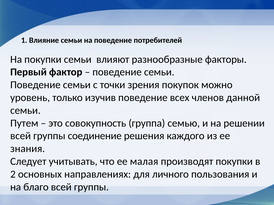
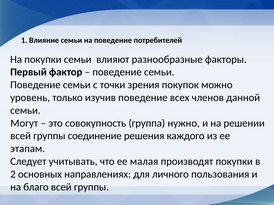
Путем: Путем -> Могут (24, 123)
семью: семью -> нужно (184, 123)
знания: знания -> этапам (28, 149)
